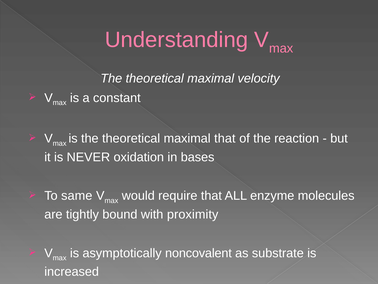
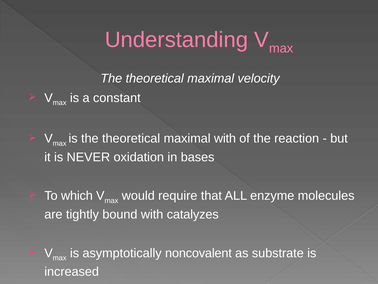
maximal that: that -> with (225, 138)
same: same -> which (77, 195)
proximity: proximity -> catalyzes (193, 214)
